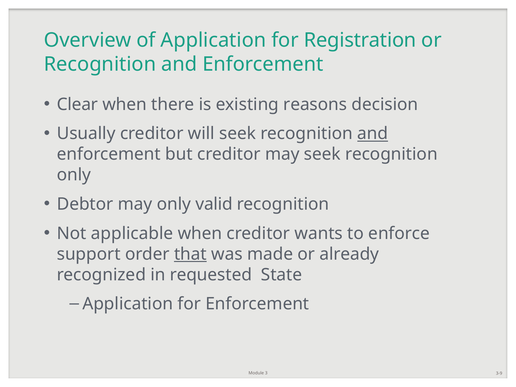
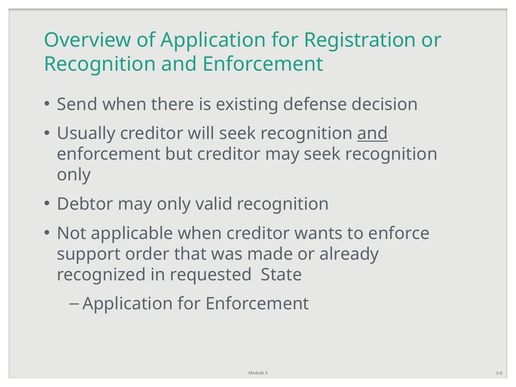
Clear: Clear -> Send (77, 104)
reasons: reasons -> defense (315, 104)
that underline: present -> none (190, 254)
